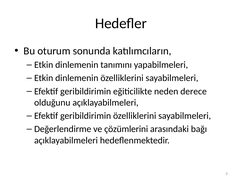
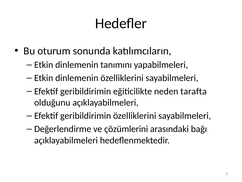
derece: derece -> tarafta (194, 91)
